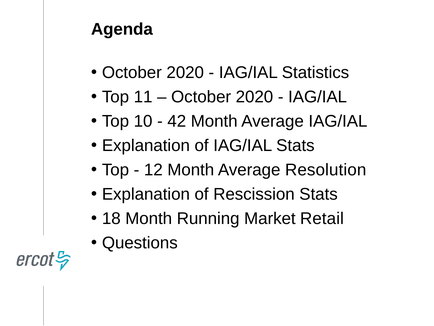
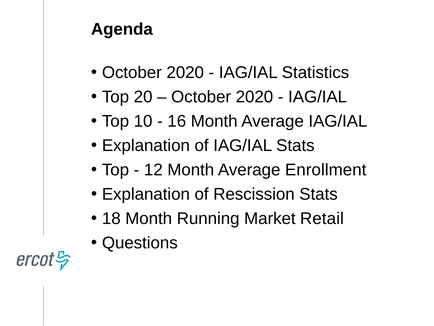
11: 11 -> 20 (143, 97)
42: 42 -> 16 (177, 121)
Resolution: Resolution -> Enrollment (326, 170)
